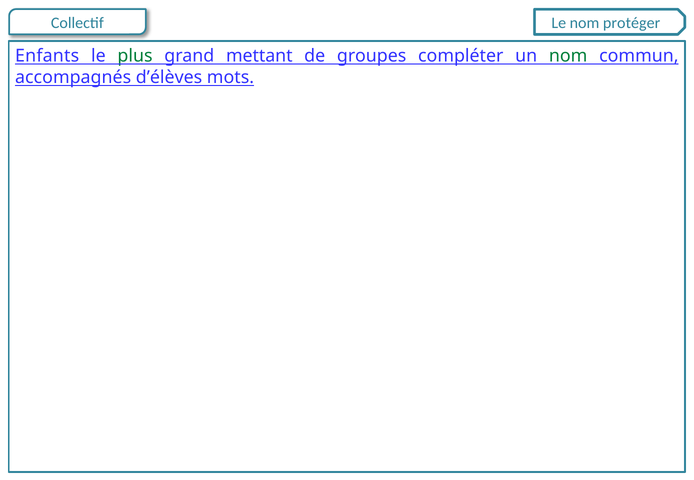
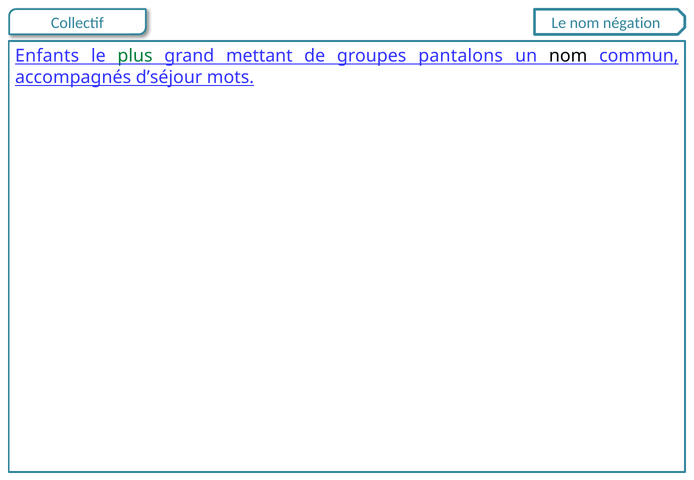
protéger: protéger -> négation (632, 23)
compléter: compléter -> pantalons (461, 56)
nom colour: green -> black (568, 56)
d’élèves: d’élèves -> d’séjour (169, 77)
